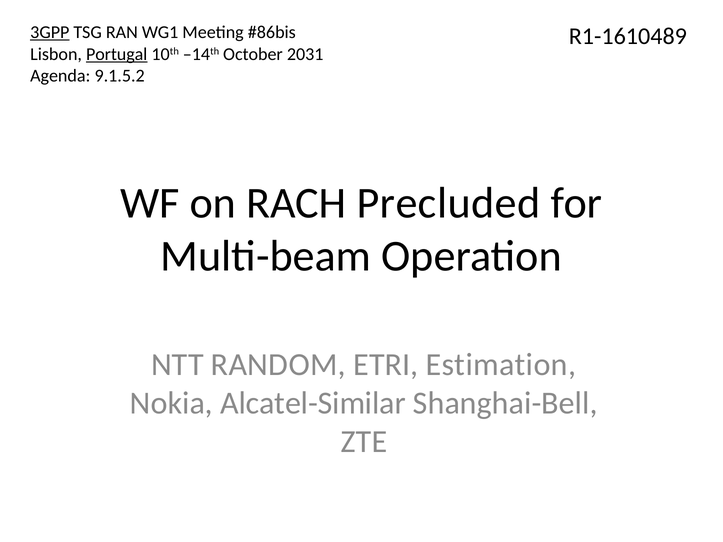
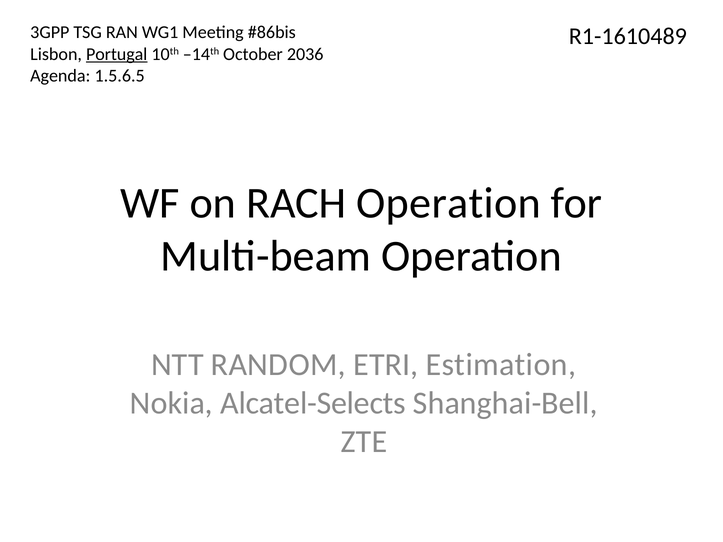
3GPP underline: present -> none (50, 32)
2031: 2031 -> 2036 (305, 54)
9.1.5.2: 9.1.5.2 -> 1.5.6.5 (120, 76)
RACH Precluded: Precluded -> Operation (449, 203)
Alcatel-Similar: Alcatel-Similar -> Alcatel-Selects (313, 403)
